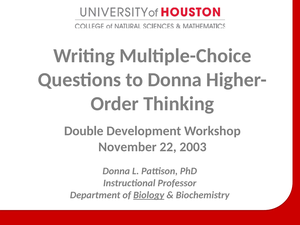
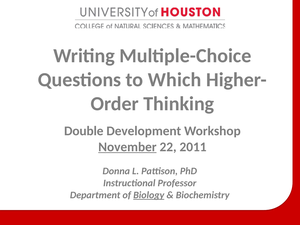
to Donna: Donna -> Which (175, 80)
November underline: none -> present (127, 147)
2003: 2003 -> 2011 (193, 147)
